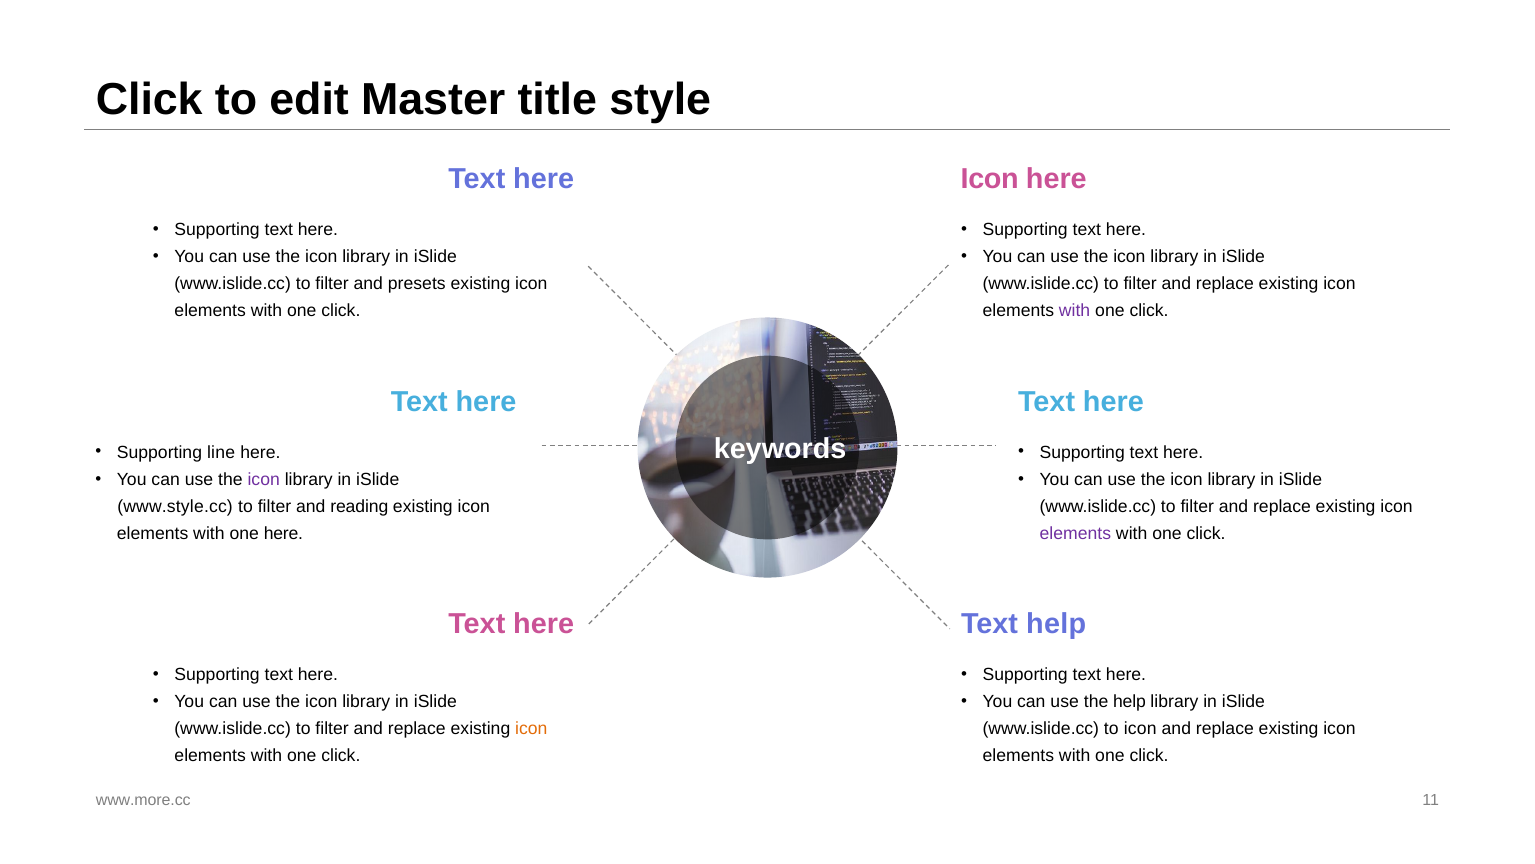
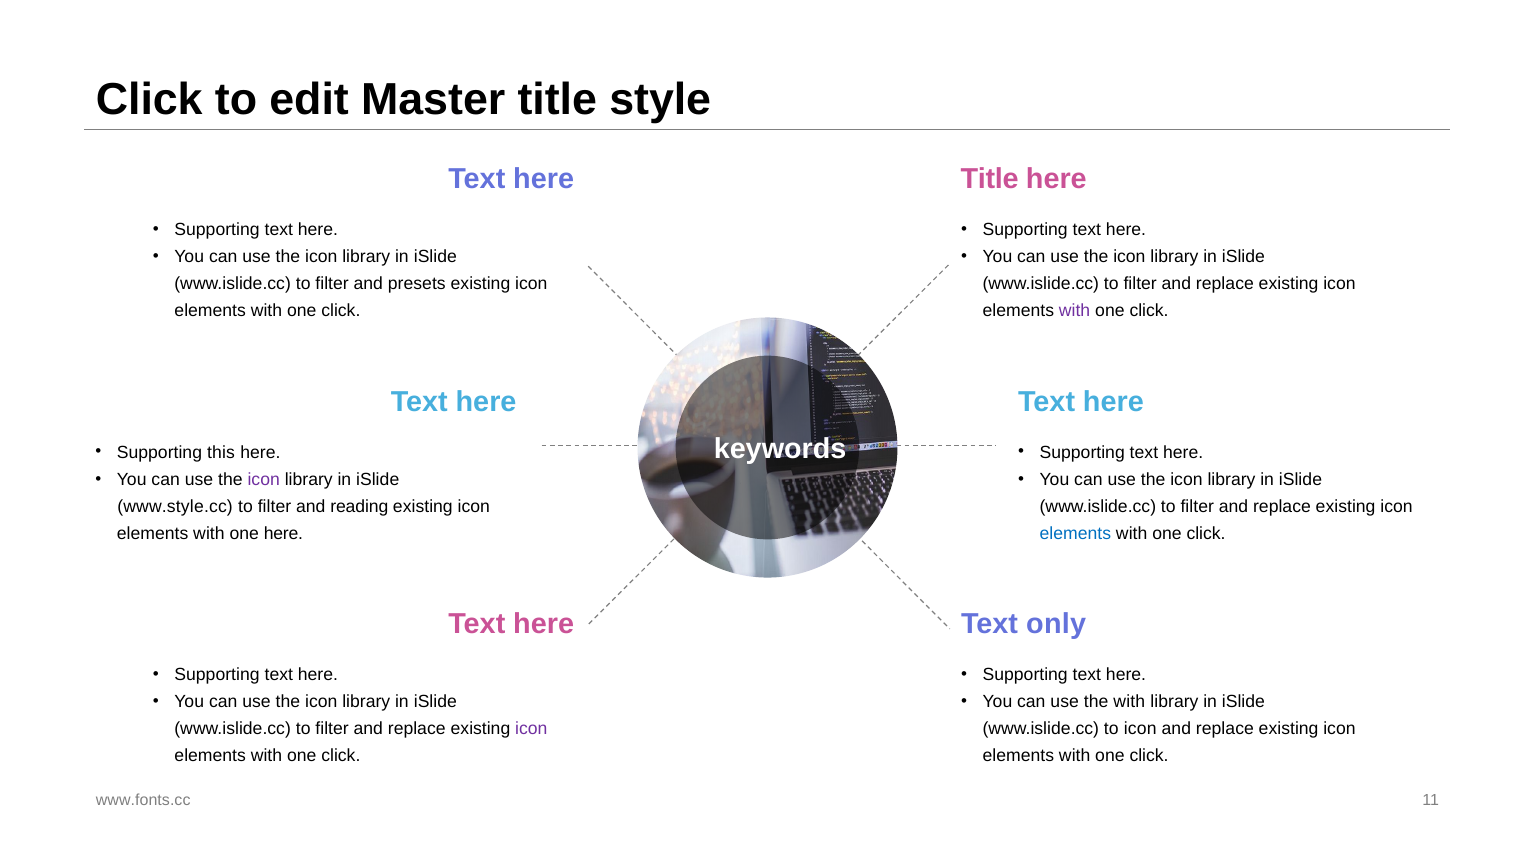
Icon: Icon -> Title (990, 179)
line: line -> this (221, 452)
elements colour: purple -> blue (1075, 533)
Text help: help -> only (1056, 624)
the help: help -> with (1129, 701)
icon colour: orange -> purple (531, 728)
www.more.cc: www.more.cc -> www.fonts.cc (143, 800)
